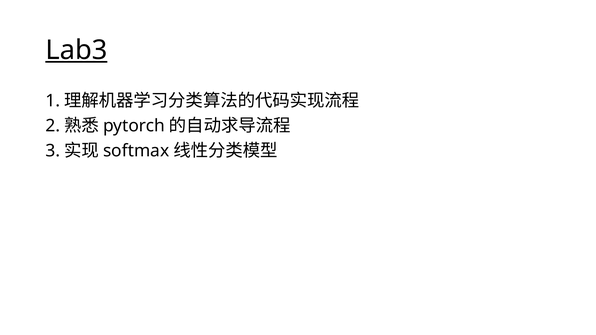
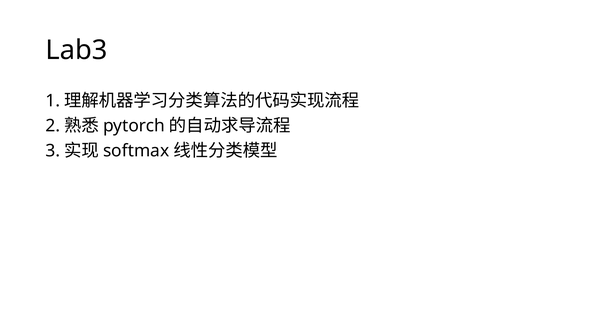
Lab3 underline: present -> none (76, 50)
